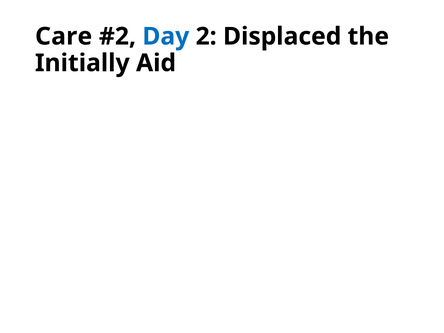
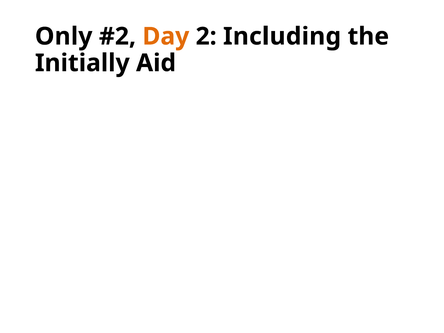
Care: Care -> Only (64, 36)
Day colour: blue -> orange (166, 36)
Displaced: Displaced -> Including (282, 36)
